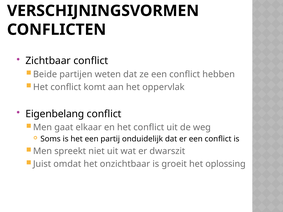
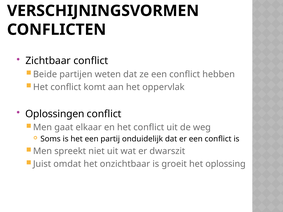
Eigenbelang: Eigenbelang -> Oplossingen (55, 114)
